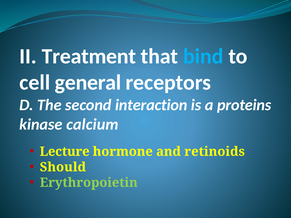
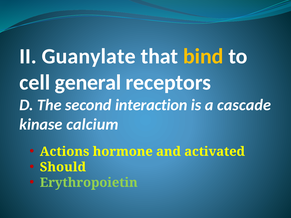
Treatment: Treatment -> Guanylate (89, 56)
bind colour: light blue -> yellow (203, 56)
proteins: proteins -> cascade (244, 105)
Lecture: Lecture -> Actions (65, 152)
retinoids: retinoids -> activated (215, 152)
